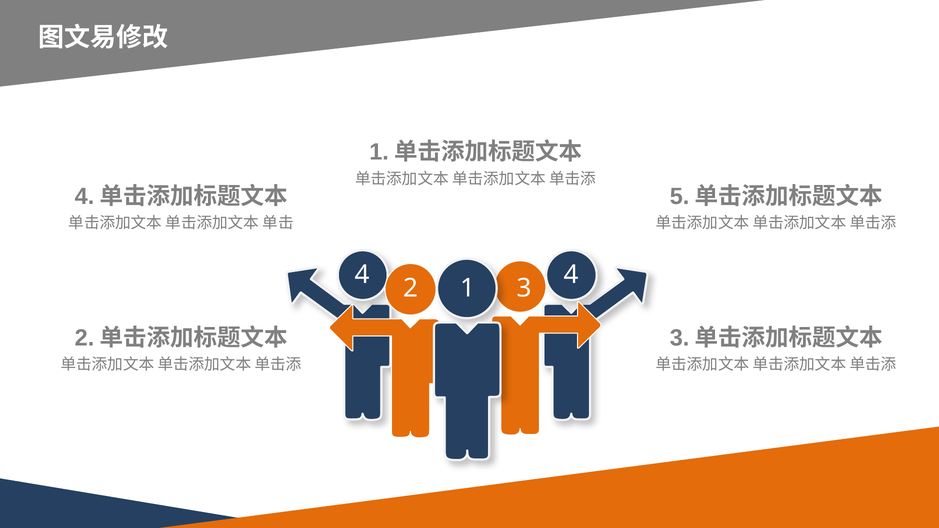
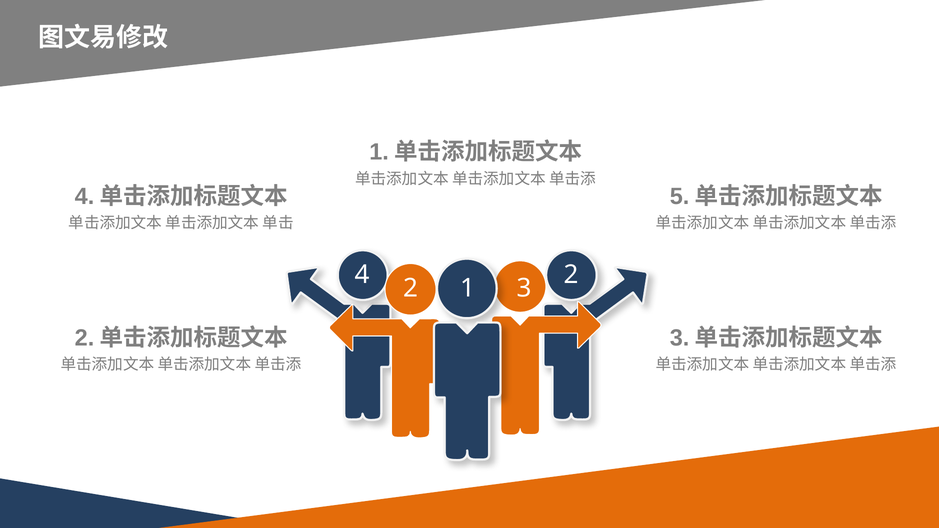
4 4: 4 -> 2 (571, 275)
